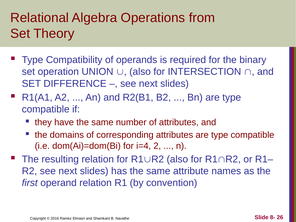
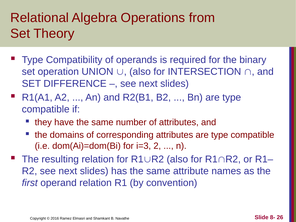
i=4: i=4 -> i=3 (144, 146)
